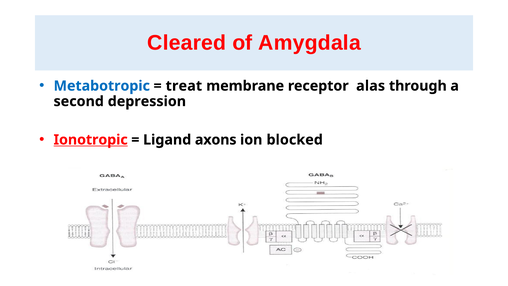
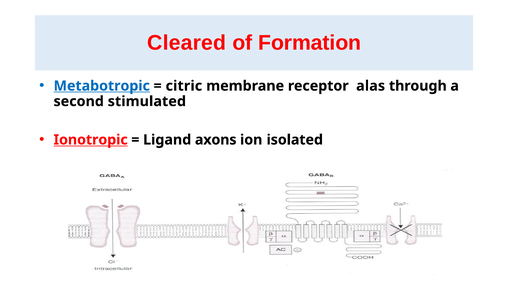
Amygdala: Amygdala -> Formation (310, 43)
Metabotropic underline: none -> present (102, 86)
treat: treat -> citric (184, 86)
depression: depression -> stimulated (147, 101)
blocked: blocked -> isolated (295, 140)
